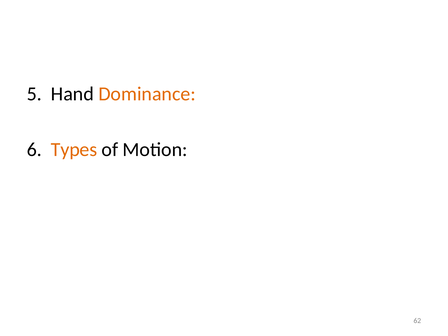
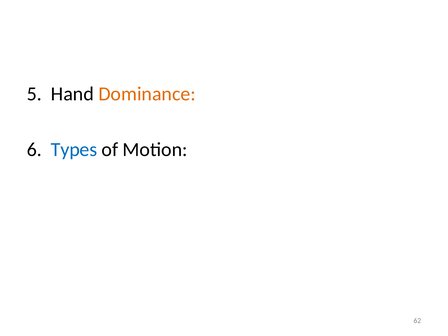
Types colour: orange -> blue (74, 150)
